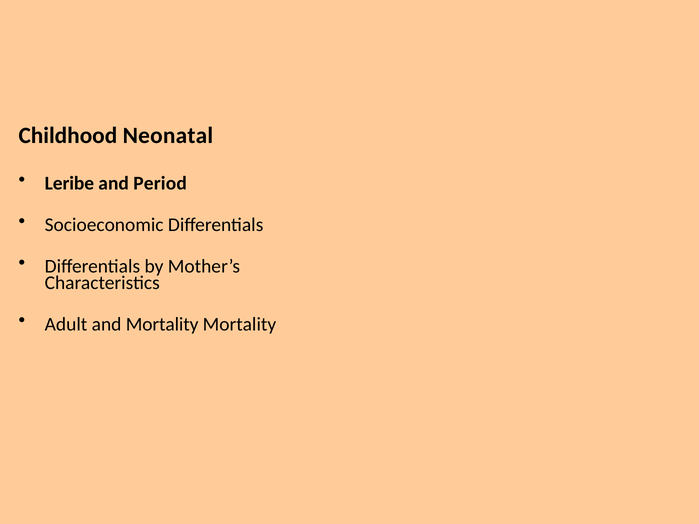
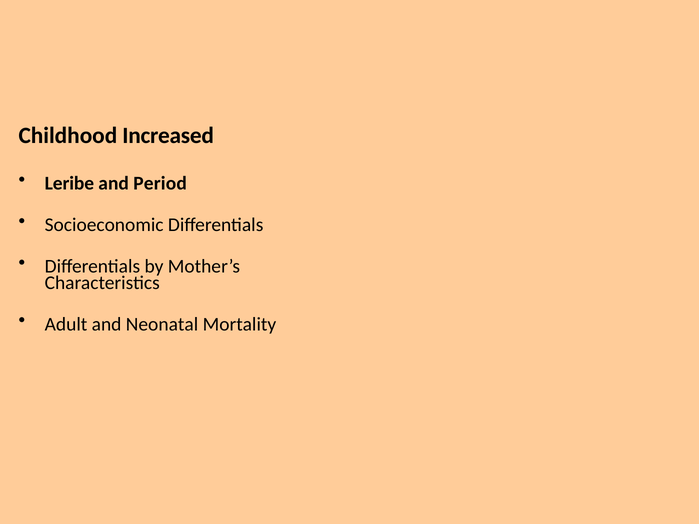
Neonatal: Neonatal -> Increased (168, 136)
and Mortality: Mortality -> Neonatal (162, 324)
